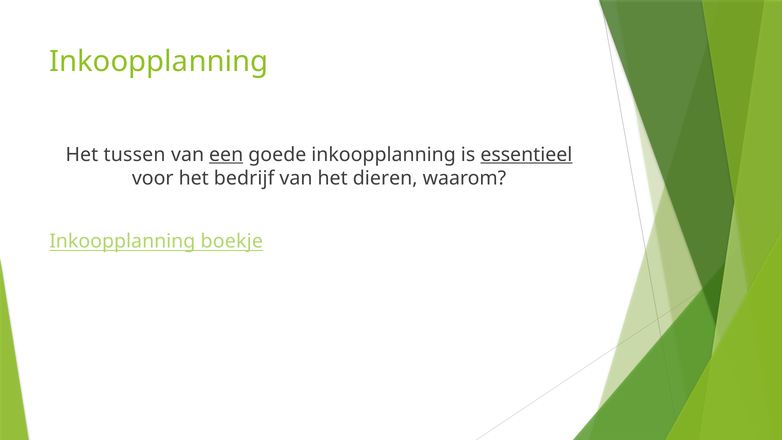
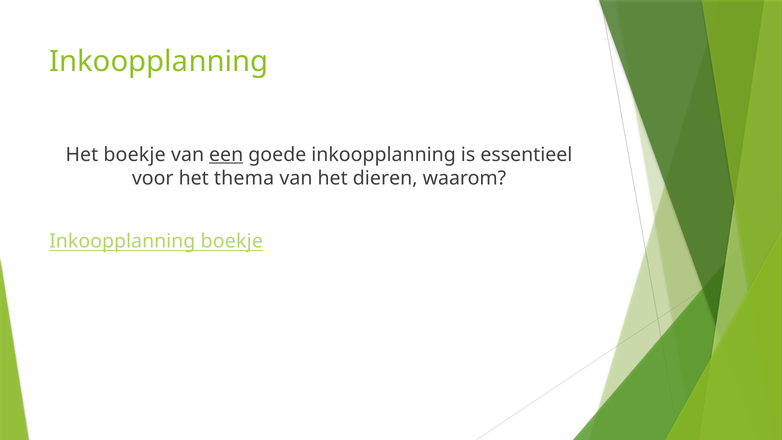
Het tussen: tussen -> boekje (135, 155)
essentieel underline: present -> none (526, 155)
bedrijf: bedrijf -> thema (244, 178)
